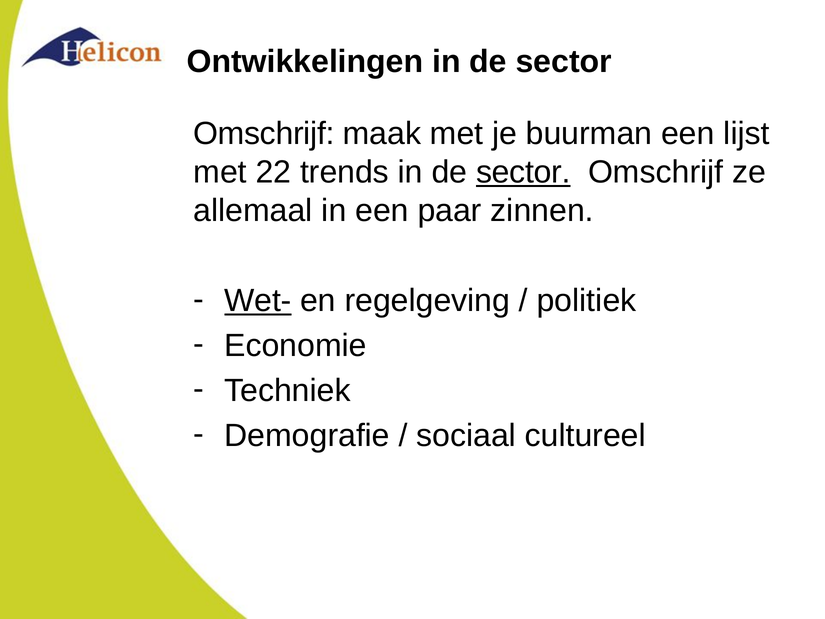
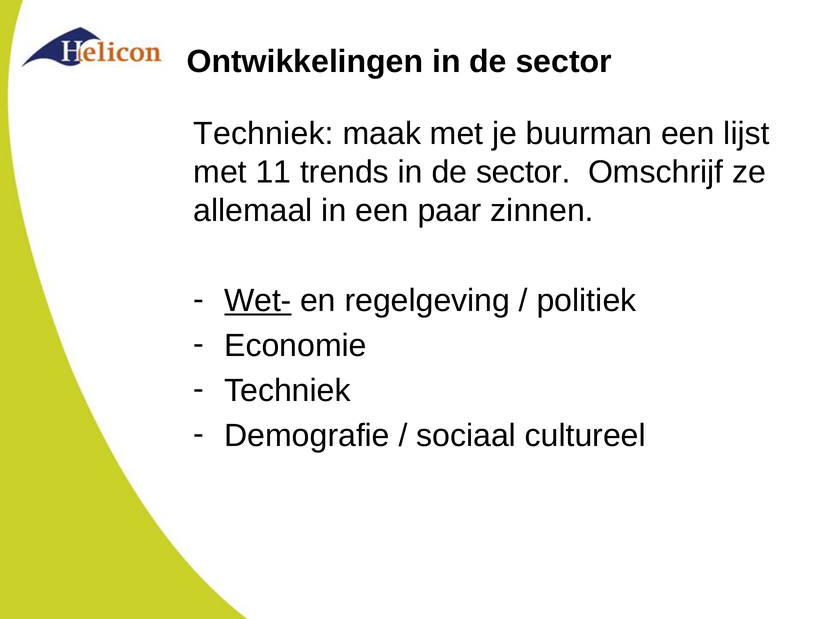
Omschrijf: Omschrijf -> Techniek (264, 134)
22: 22 -> 11 (273, 172)
sector underline: present -> none (523, 172)
